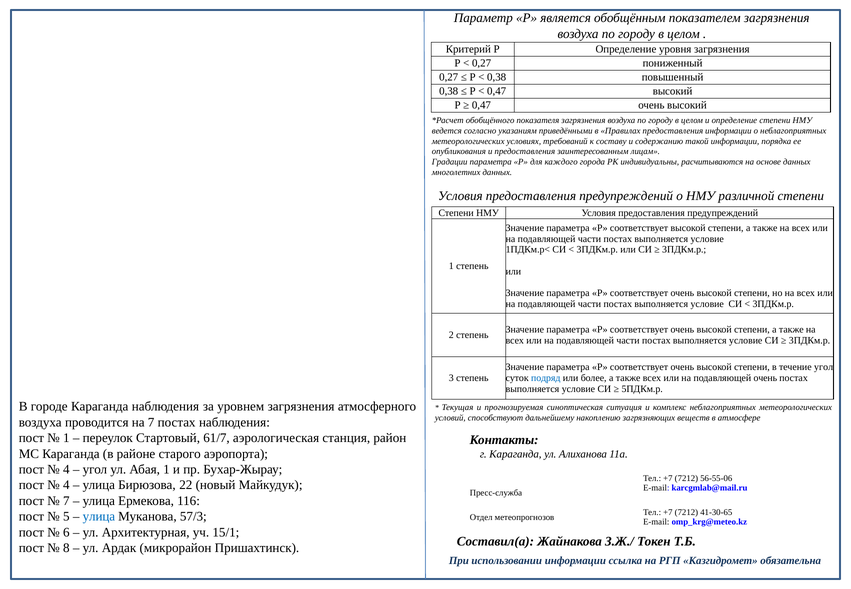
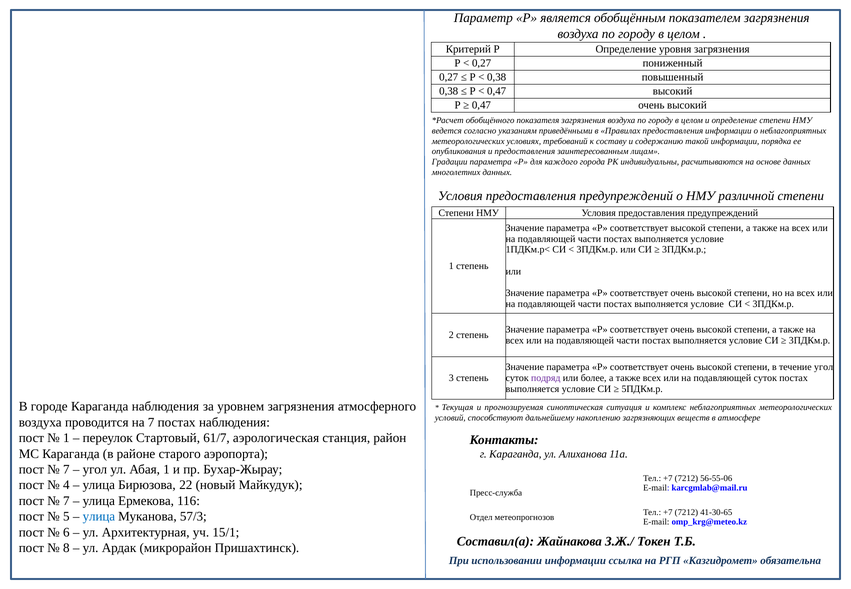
подряд colour: blue -> purple (546, 378)
подавляющей очень: очень -> суток (765, 378)
4: 4 -> 7 (66, 470)
